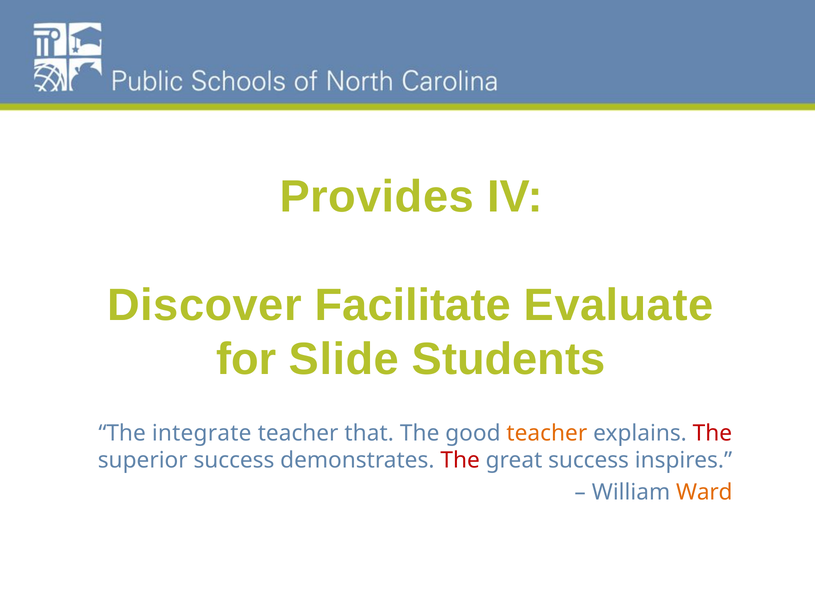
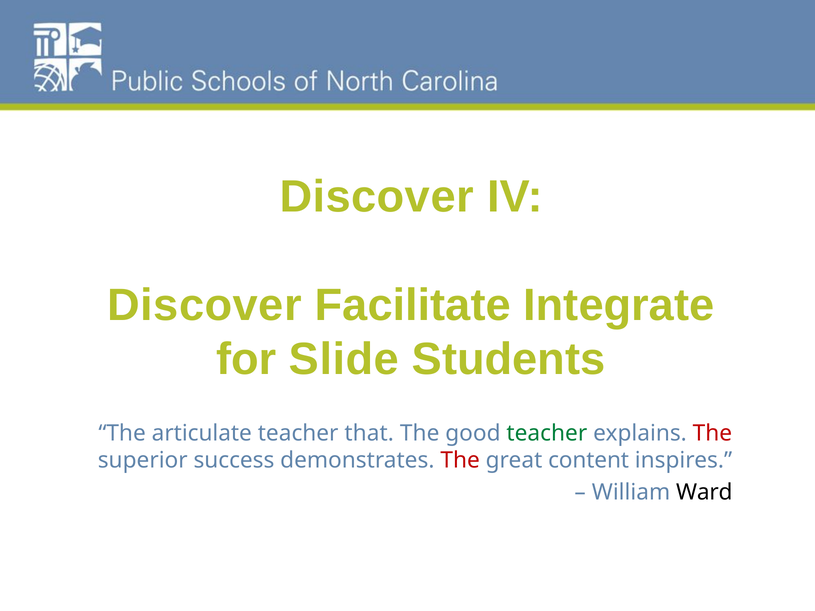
Provides: Provides -> Discover (377, 197)
Evaluate: Evaluate -> Integrate (619, 305)
integrate: integrate -> articulate (202, 433)
teacher colour: orange -> green (547, 433)
great success: success -> content (589, 461)
Ward colour: orange -> black (704, 492)
